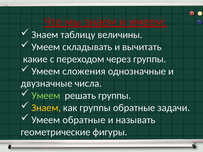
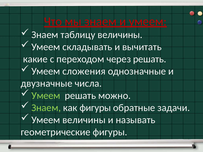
через группы: группы -> решать (150, 59)
решать группы: группы -> можно (115, 96)
Знаем colour: yellow -> light green (46, 108)
как группы: группы -> фигуры (95, 108)
Умеем обратные: обратные -> величины (84, 120)
